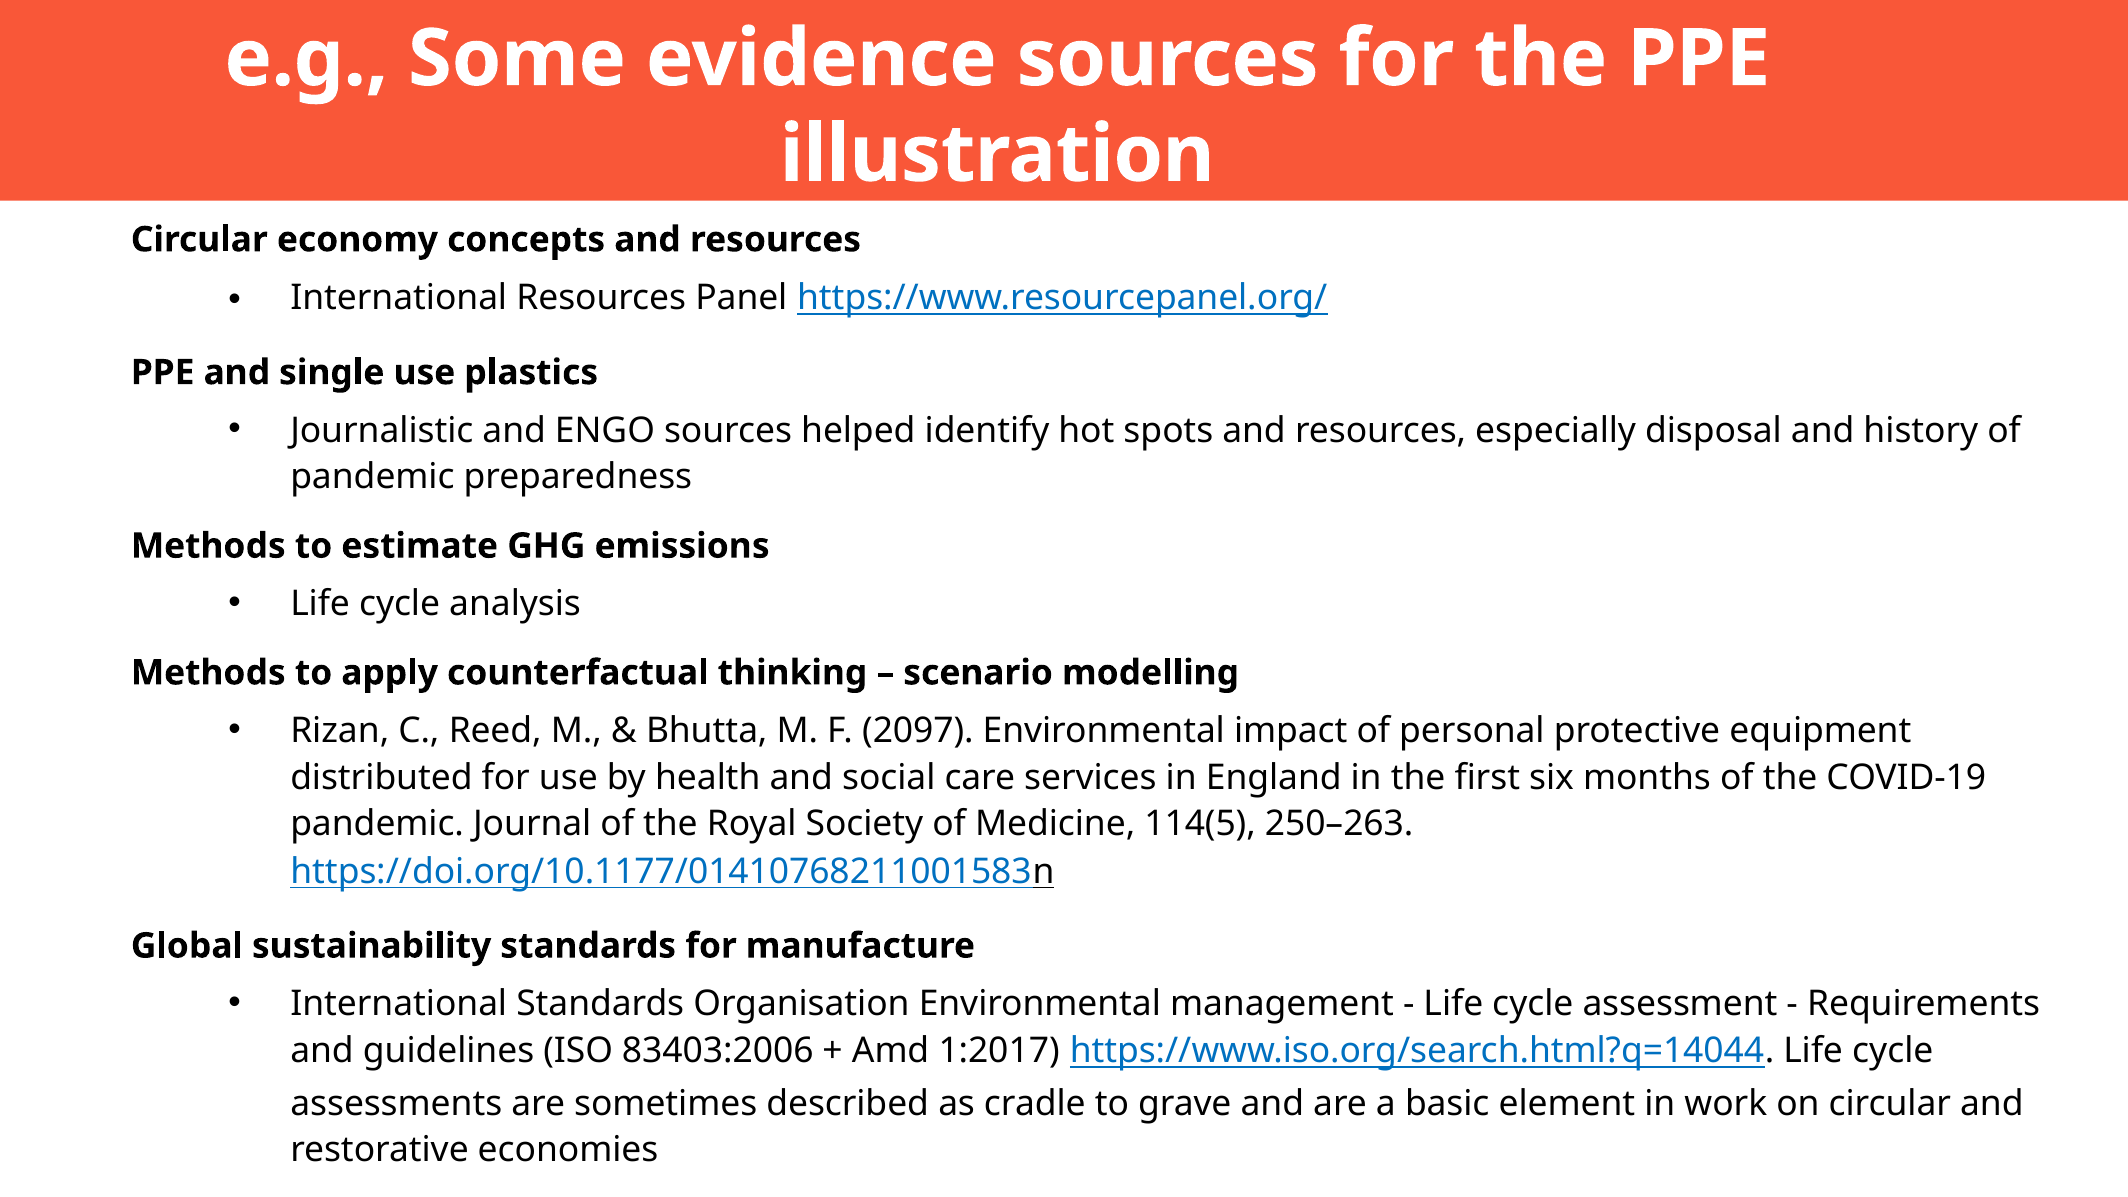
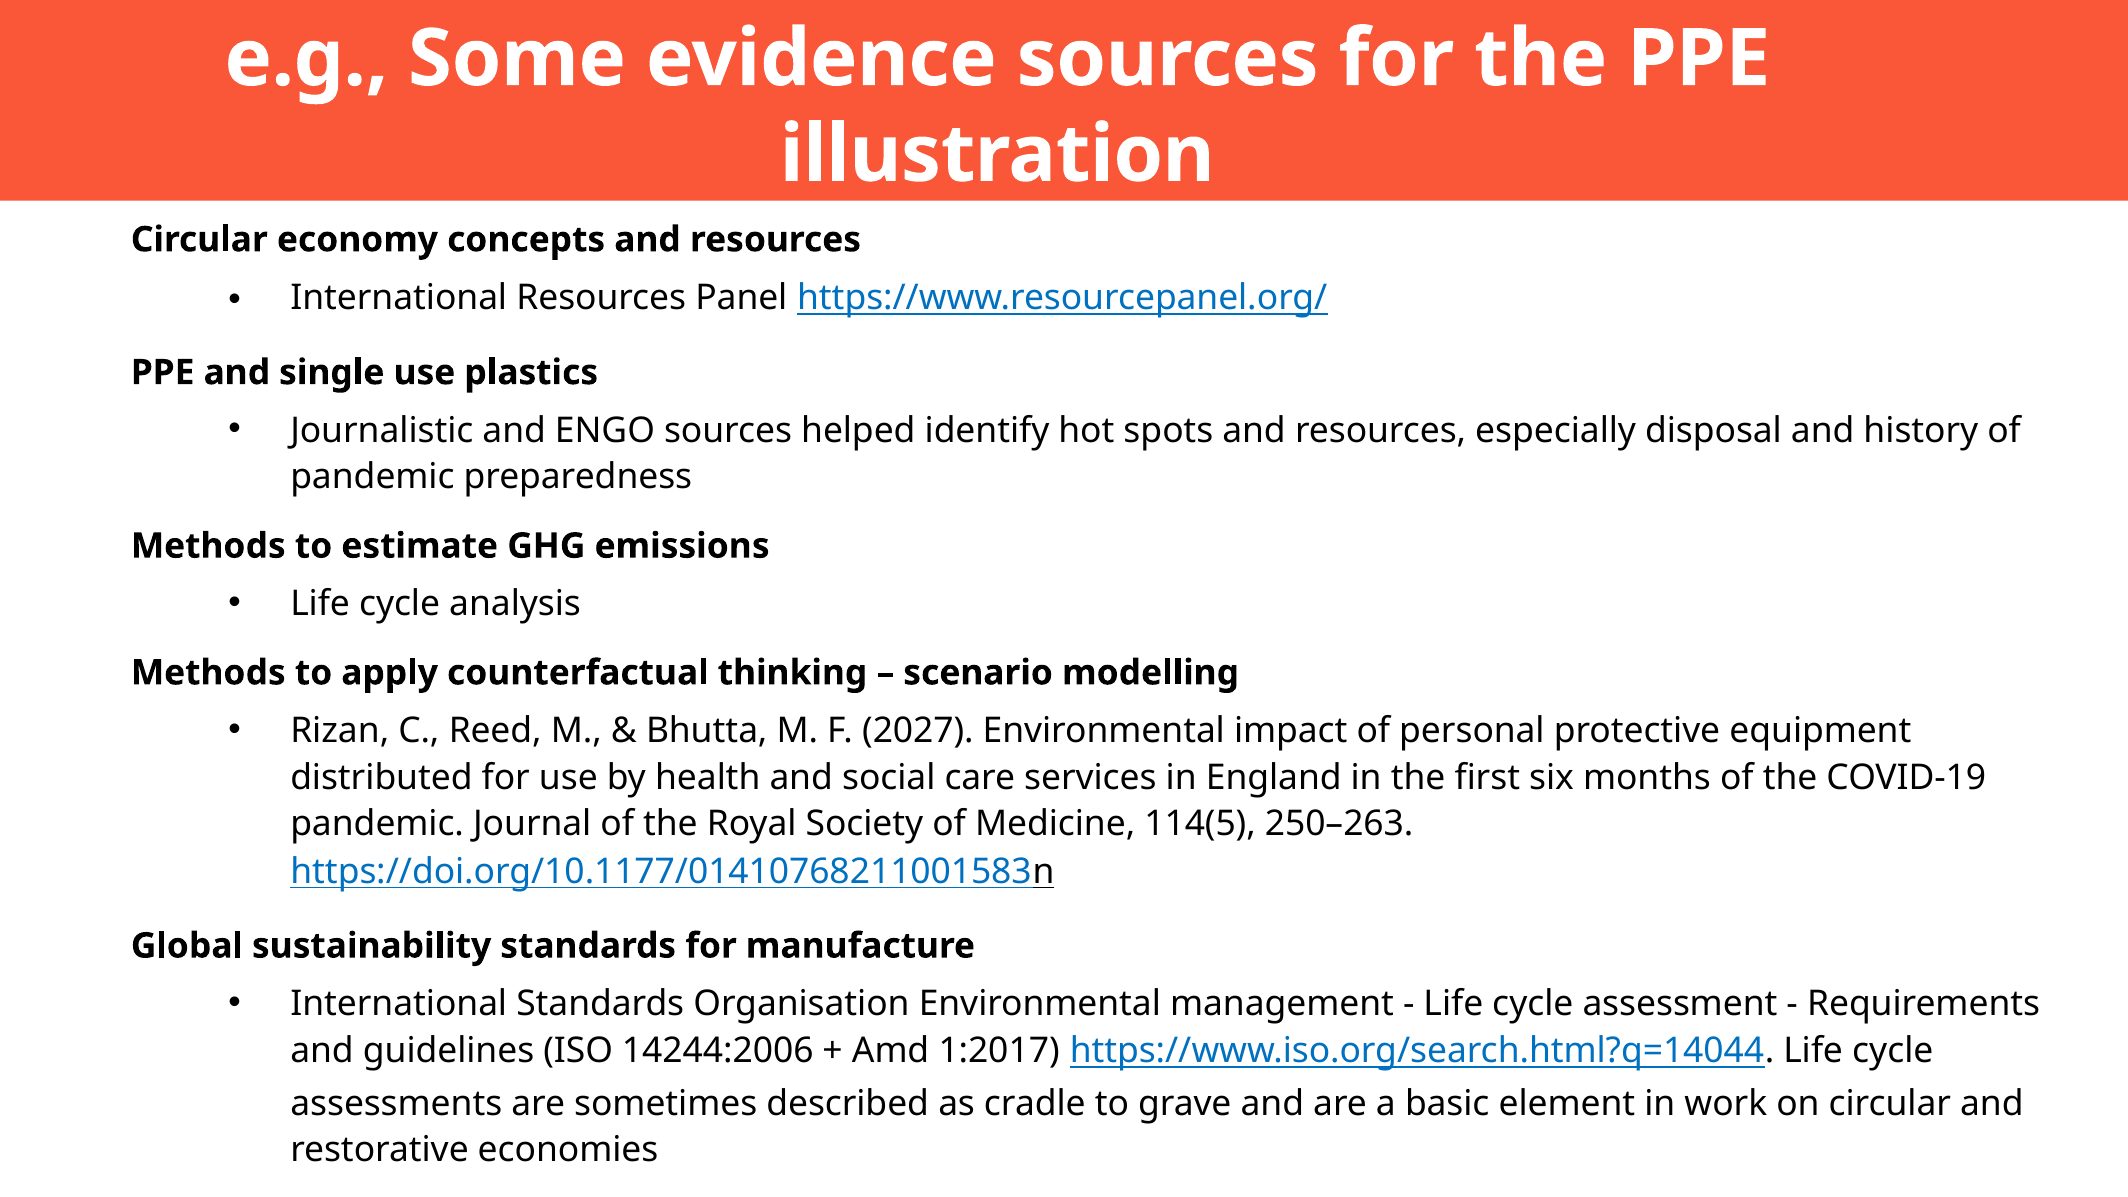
2097: 2097 -> 2027 (918, 731)
83403:2006: 83403:2006 -> 14244:2006 (718, 1051)
